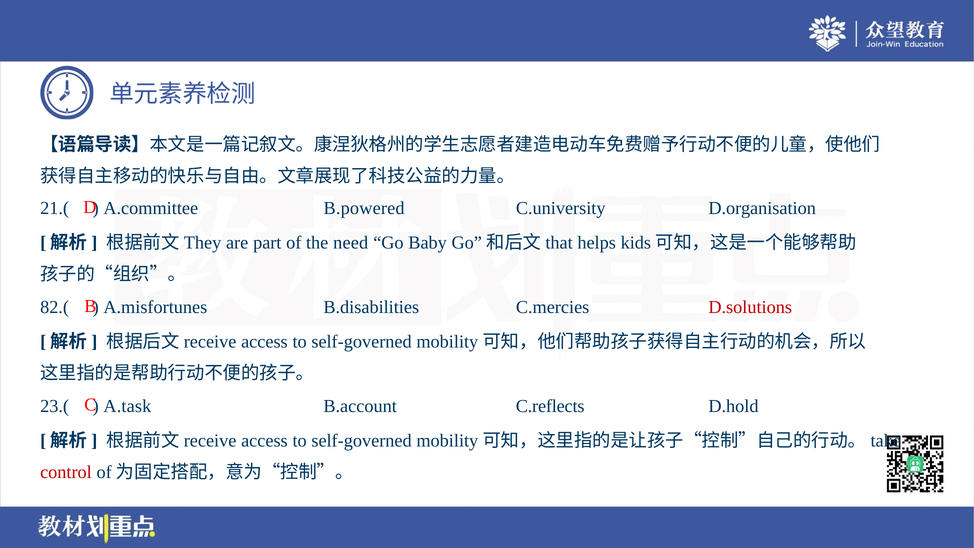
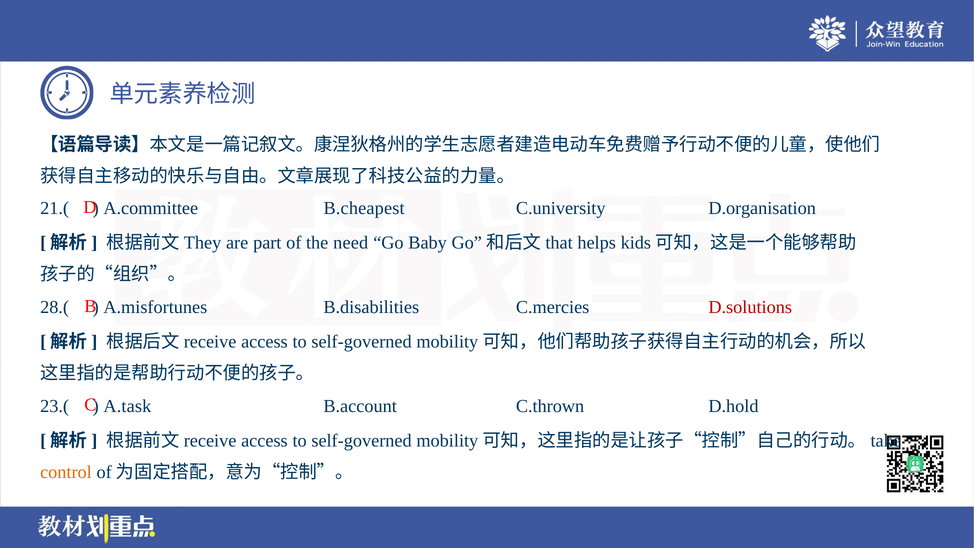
B.powered: B.powered -> B.cheapest (364, 208)
82.(: 82.( -> 28.( (55, 307)
C.reflects: C.reflects -> C.thrown (550, 406)
control colour: red -> orange (66, 472)
